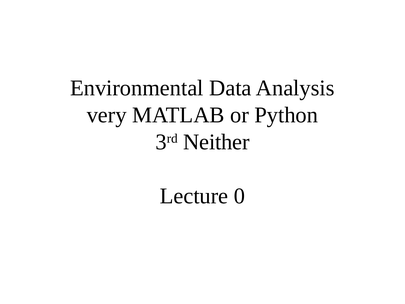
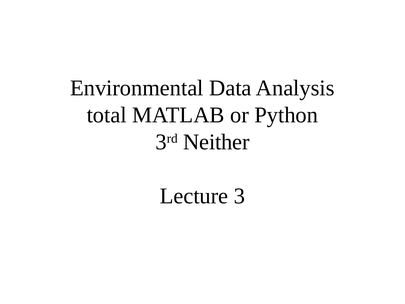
very: very -> total (107, 115)
0: 0 -> 3 (239, 196)
